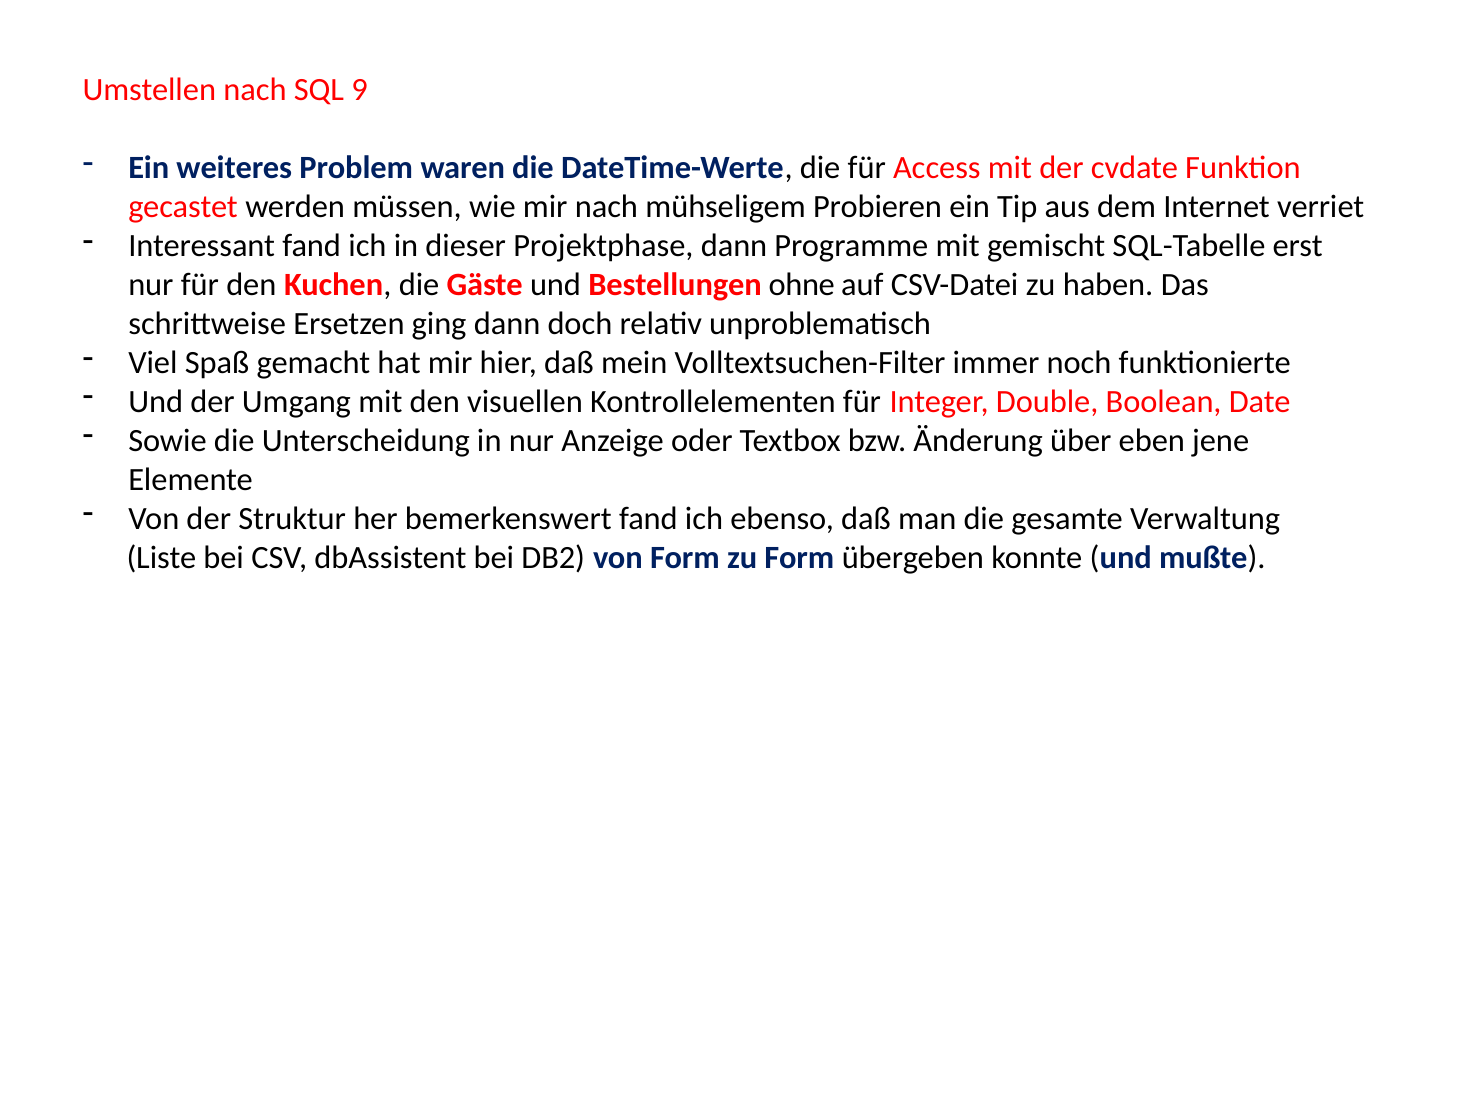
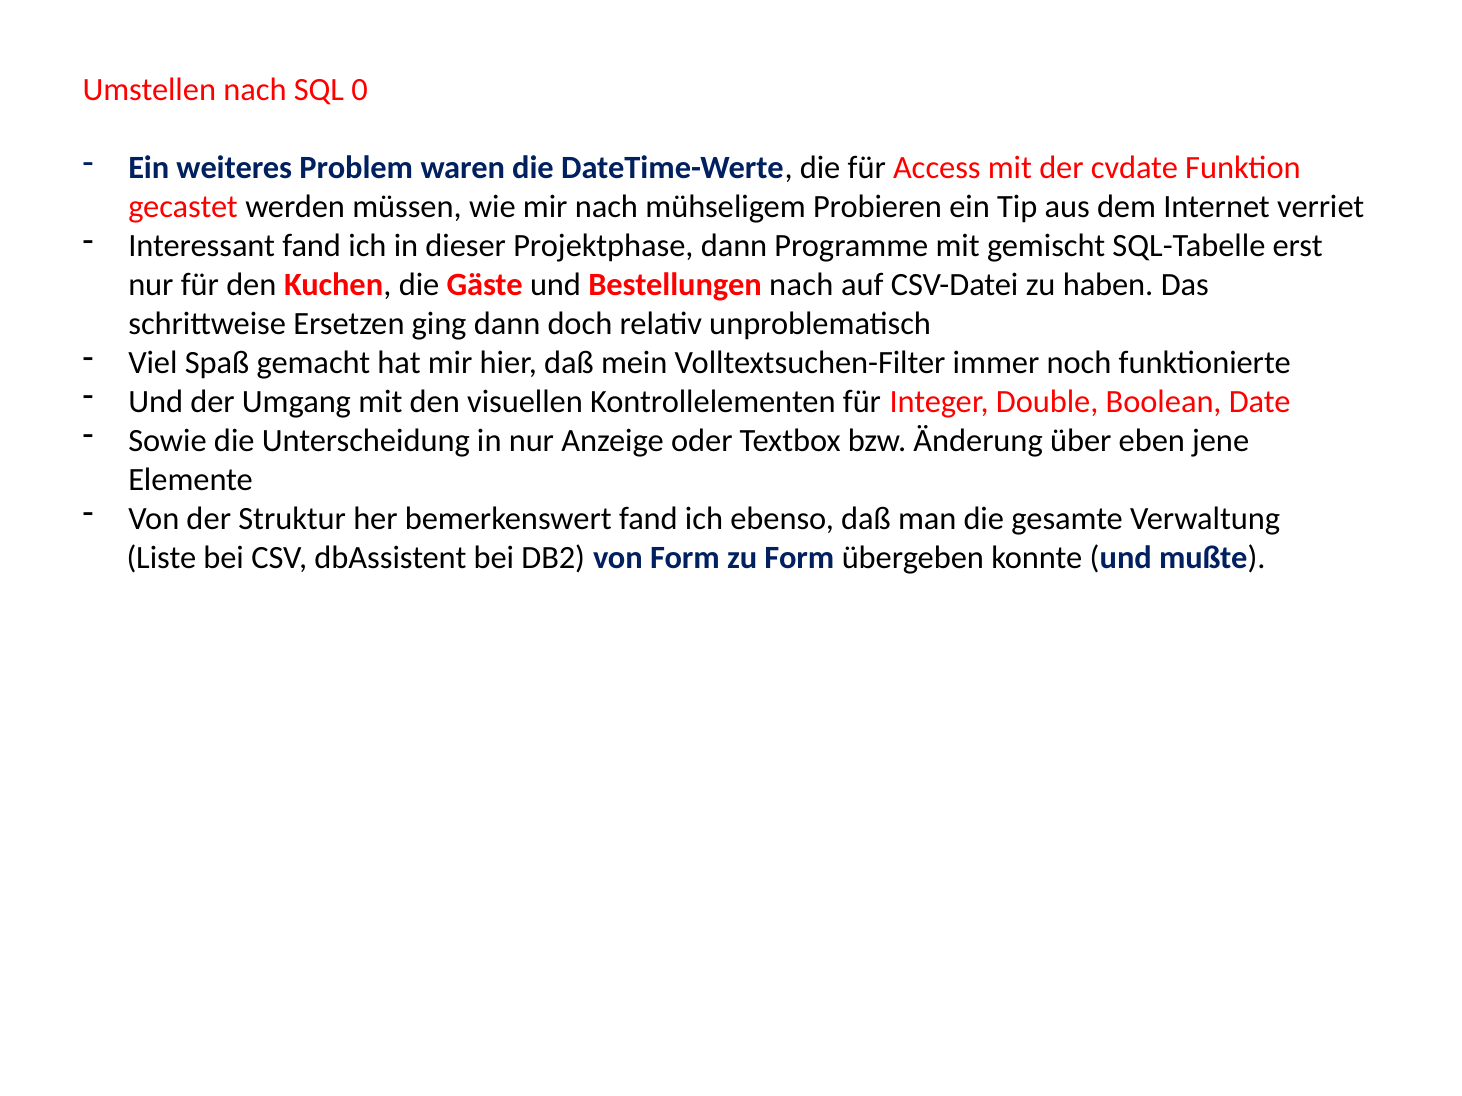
9: 9 -> 0 (360, 90)
Bestellungen ohne: ohne -> nach (801, 285)
